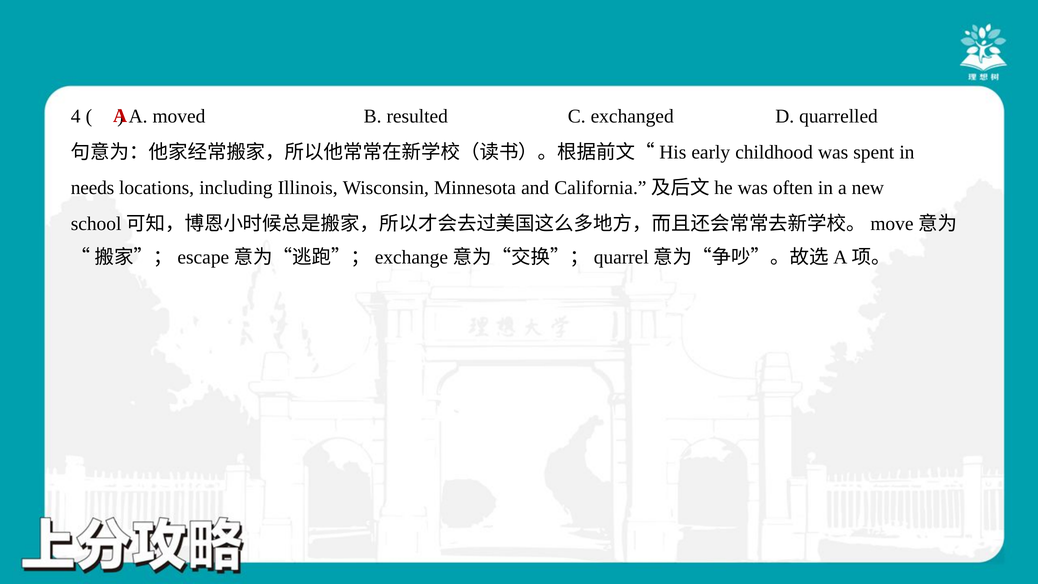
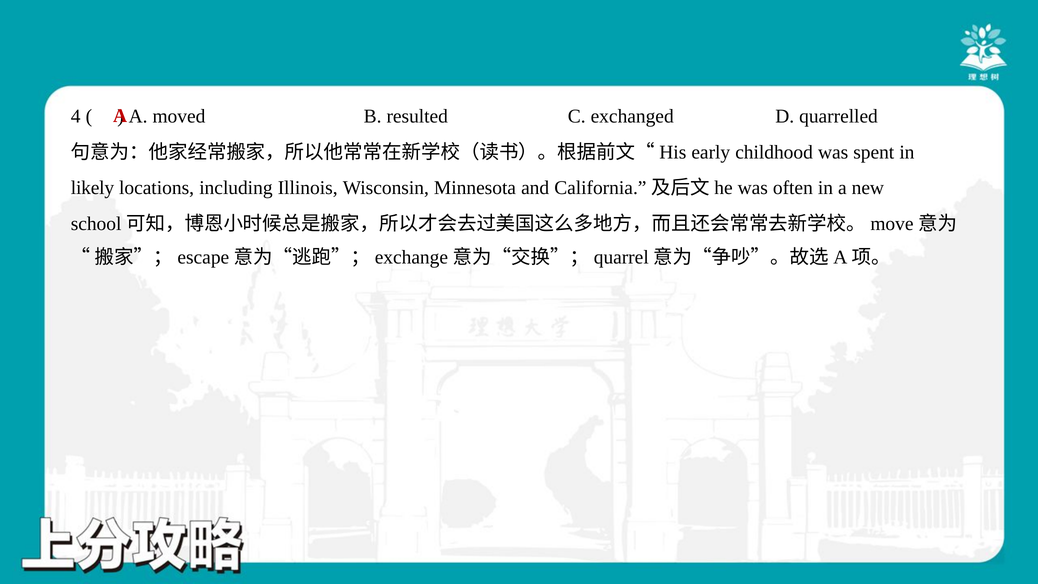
needs: needs -> likely (93, 188)
